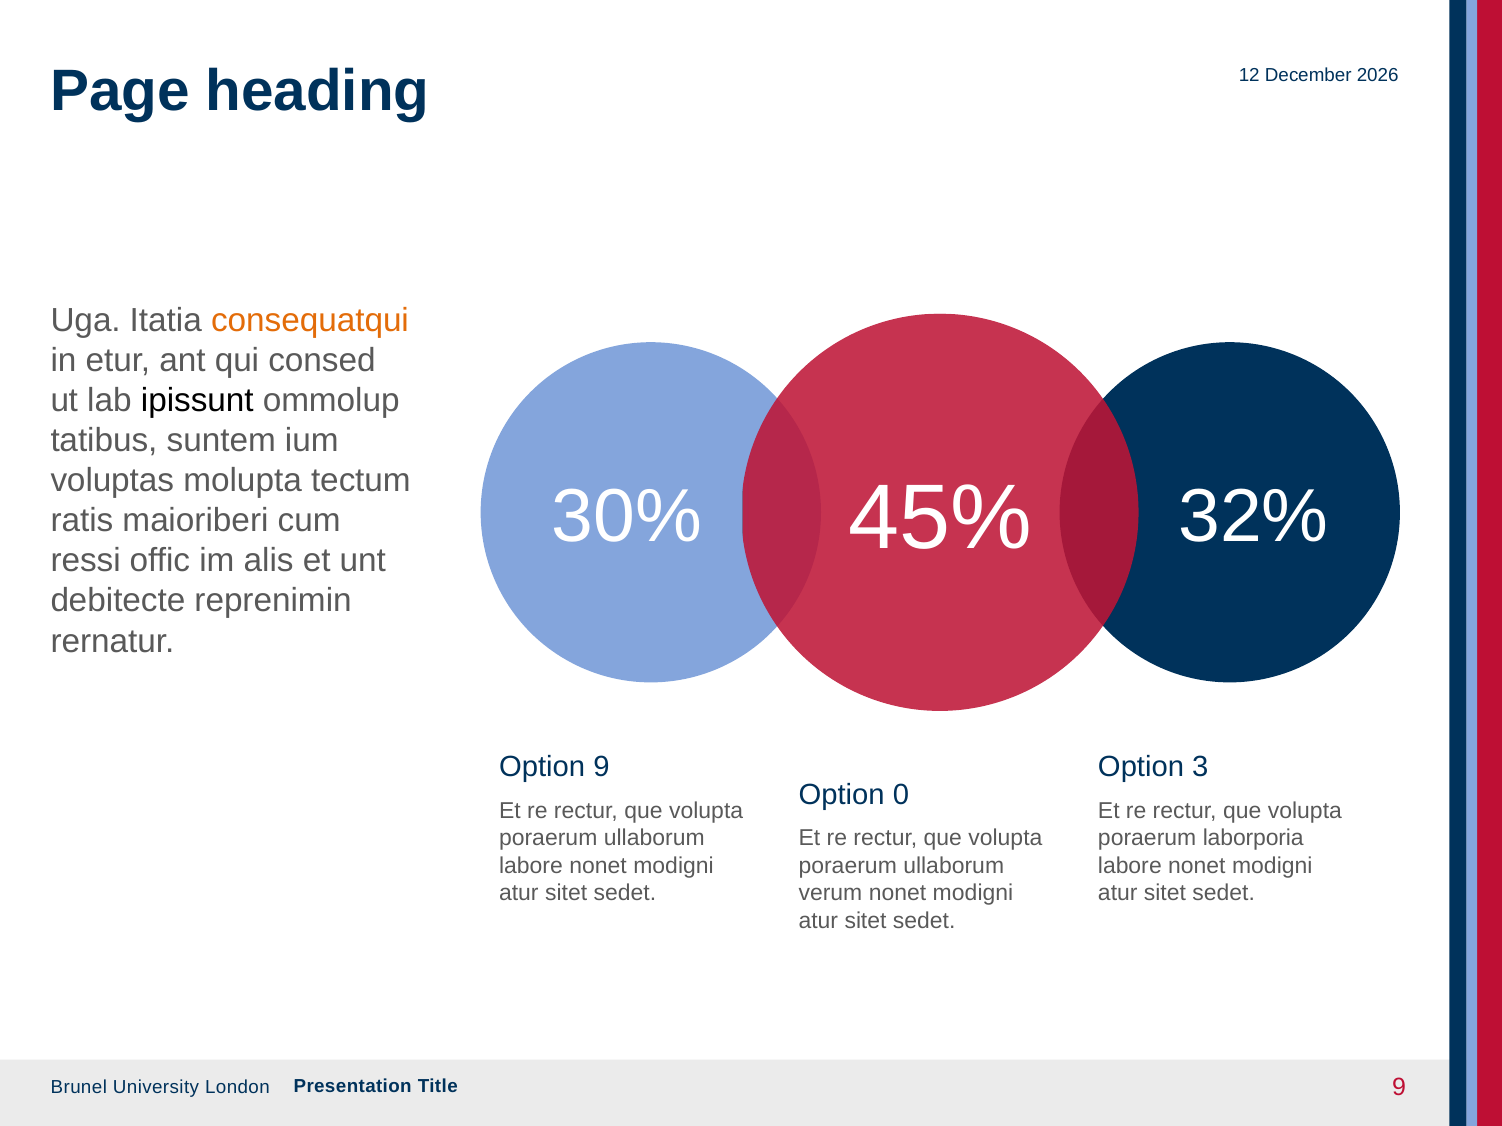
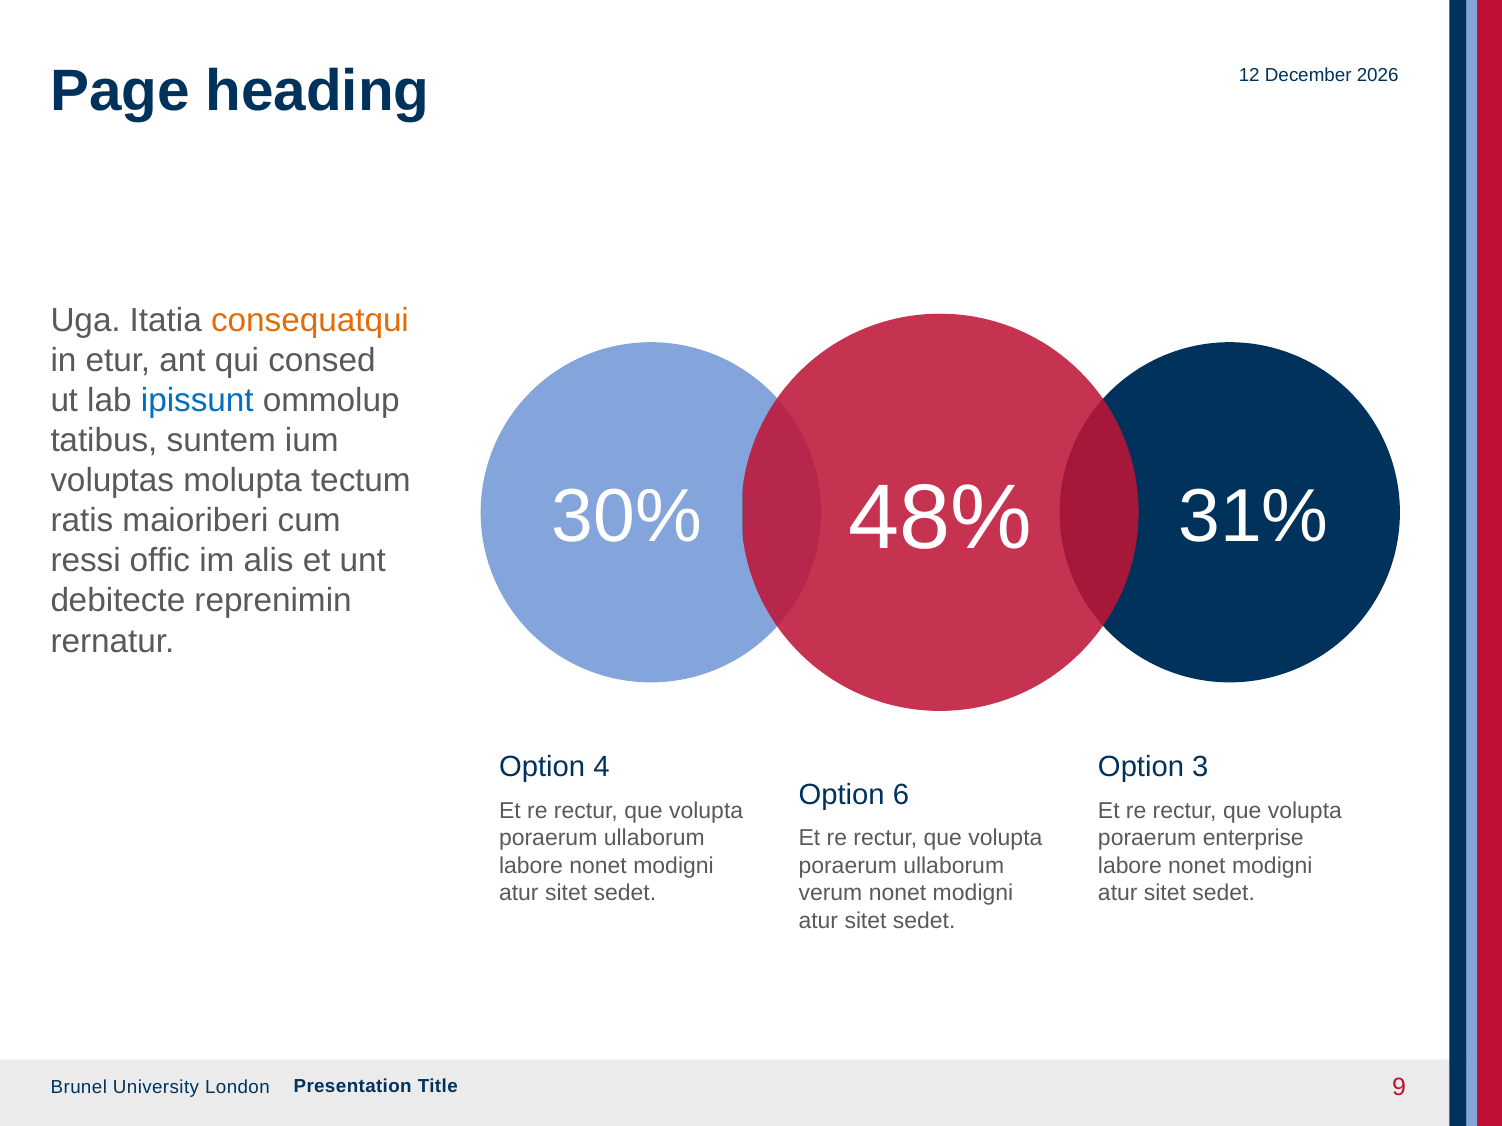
ipissunt colour: black -> blue (197, 401)
45%: 45% -> 48% (940, 518)
32%: 32% -> 31% (1254, 517)
Option 9: 9 -> 4 (602, 768)
0: 0 -> 6 (901, 795)
laborporia: laborporia -> enterprise (1253, 839)
